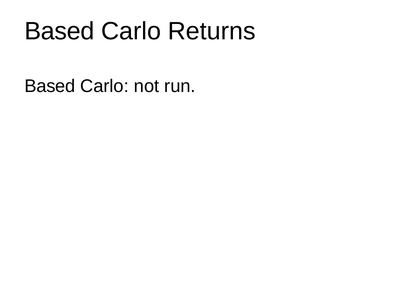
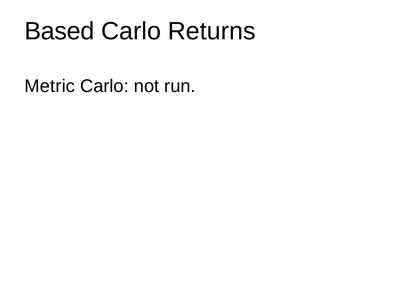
Based: Based -> Metric (50, 86)
